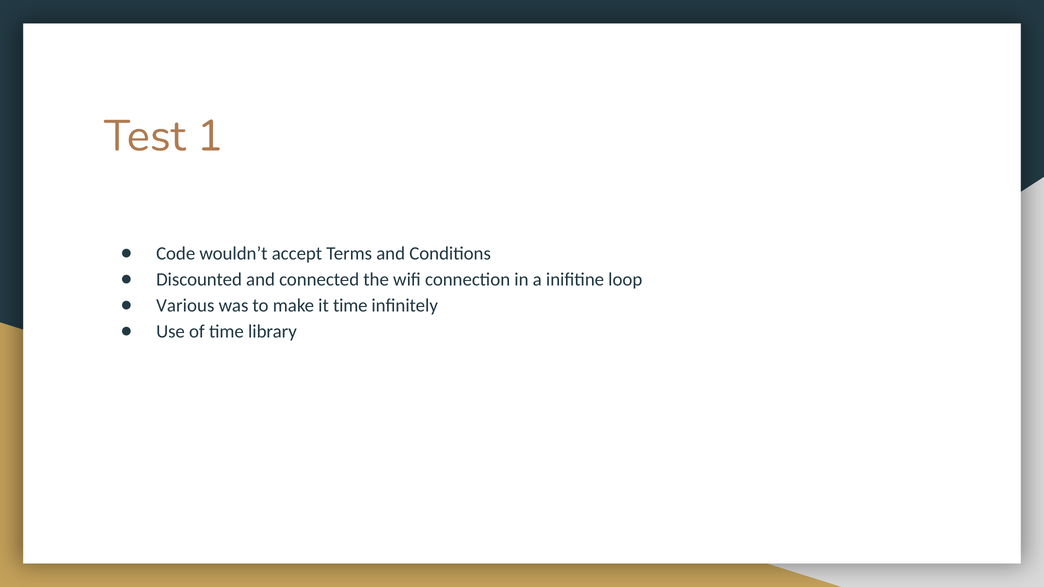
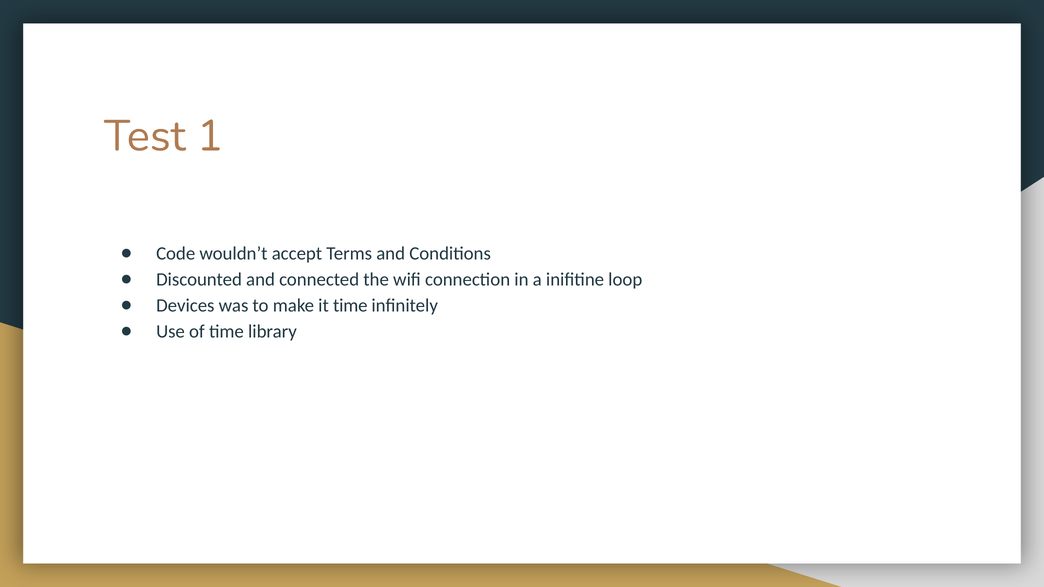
Various: Various -> Devices (185, 306)
